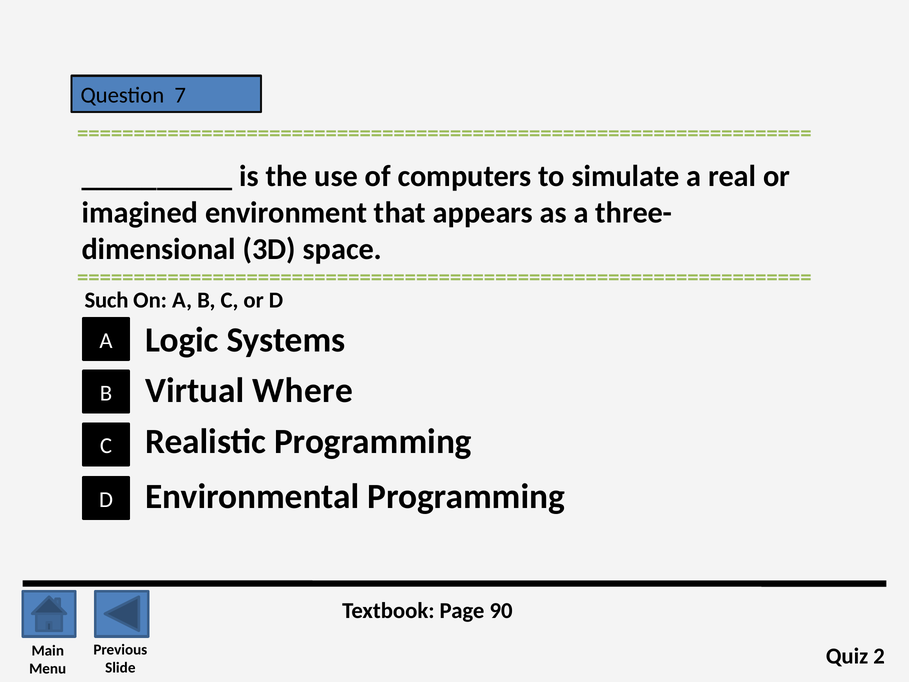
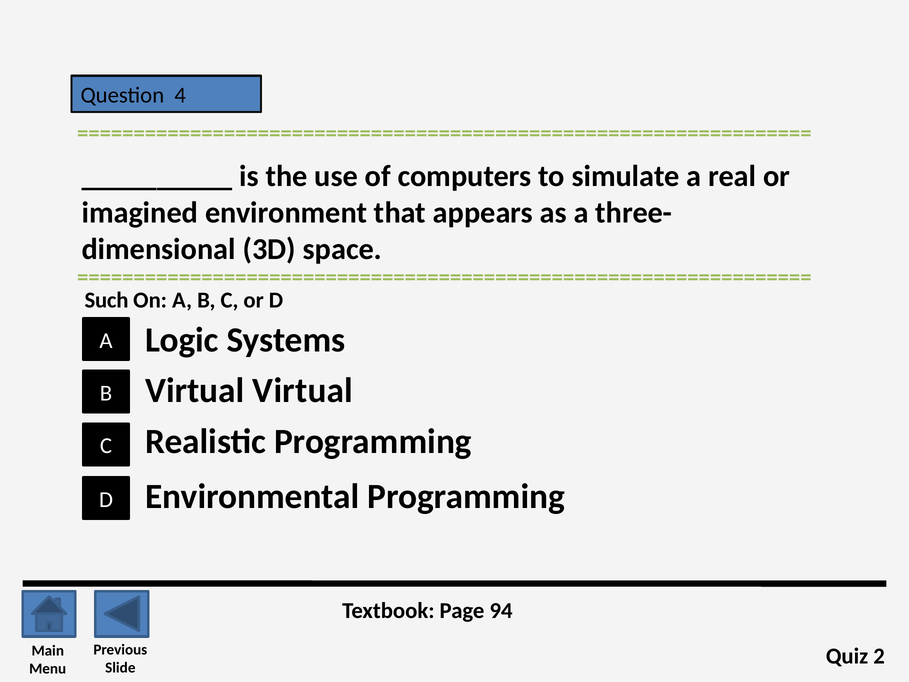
7: 7 -> 4 (180, 95)
Virtual Where: Where -> Virtual (303, 390)
90: 90 -> 94 (501, 611)
